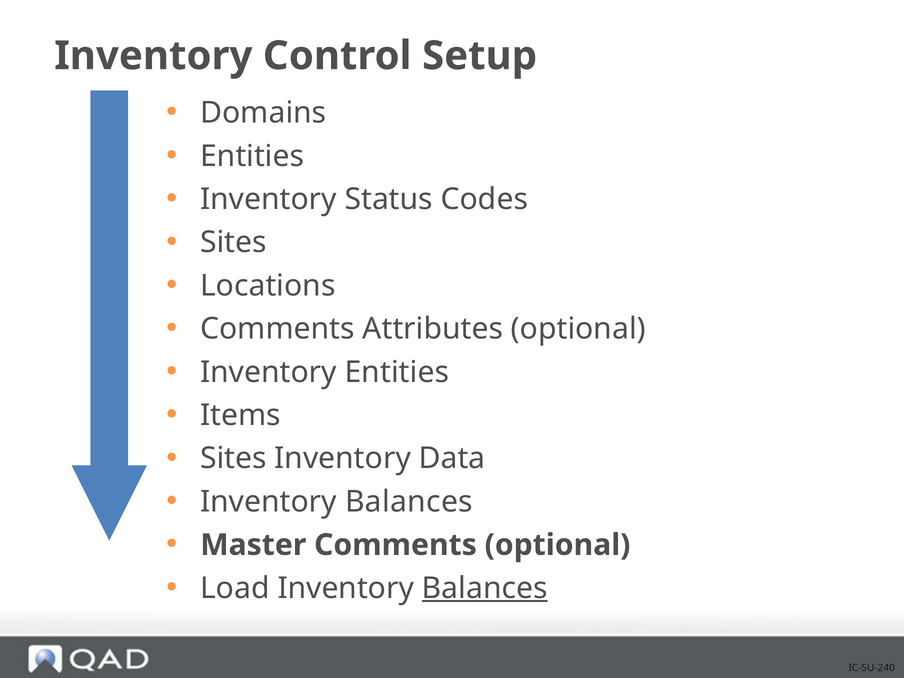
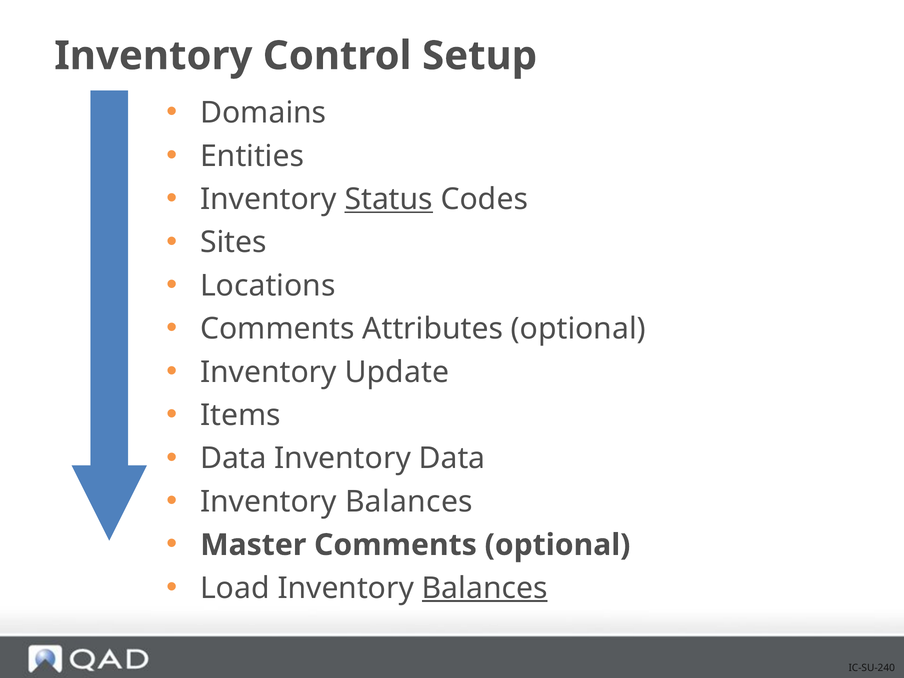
Status underline: none -> present (389, 199)
Inventory Entities: Entities -> Update (397, 372)
Sites: Sites -> Data (233, 459)
